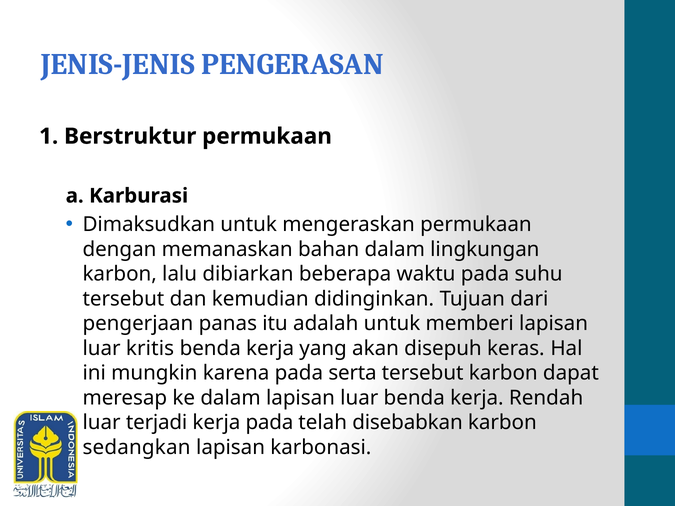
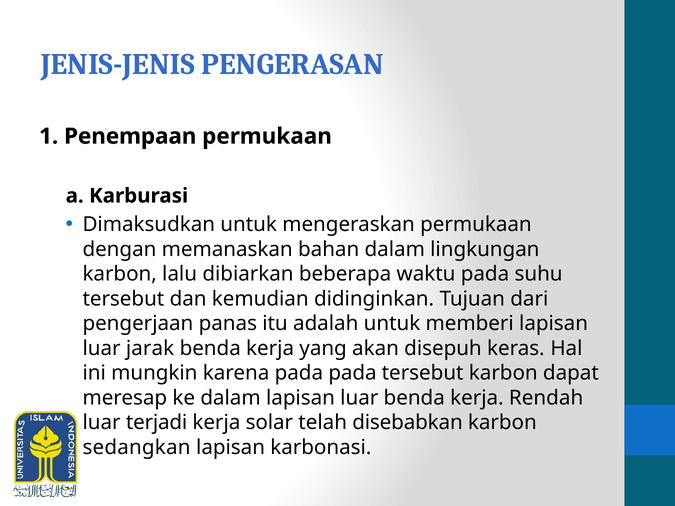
Berstruktur: Berstruktur -> Penempaan (130, 136)
kritis: kritis -> jarak (150, 348)
pada serta: serta -> pada (352, 373)
kerja pada: pada -> solar (269, 423)
